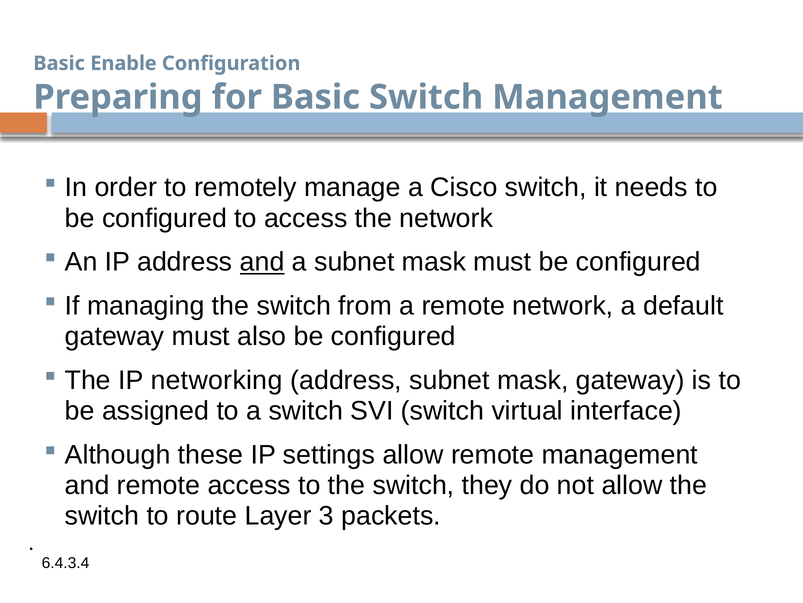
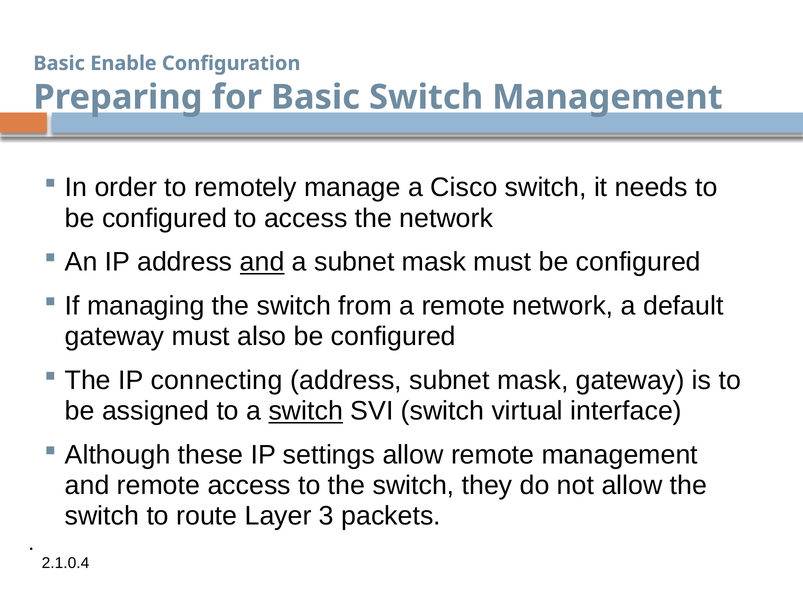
networking: networking -> connecting (217, 380)
switch underline: none -> present (306, 411)
6.4.3.4: 6.4.3.4 -> 2.1.0.4 (65, 563)
